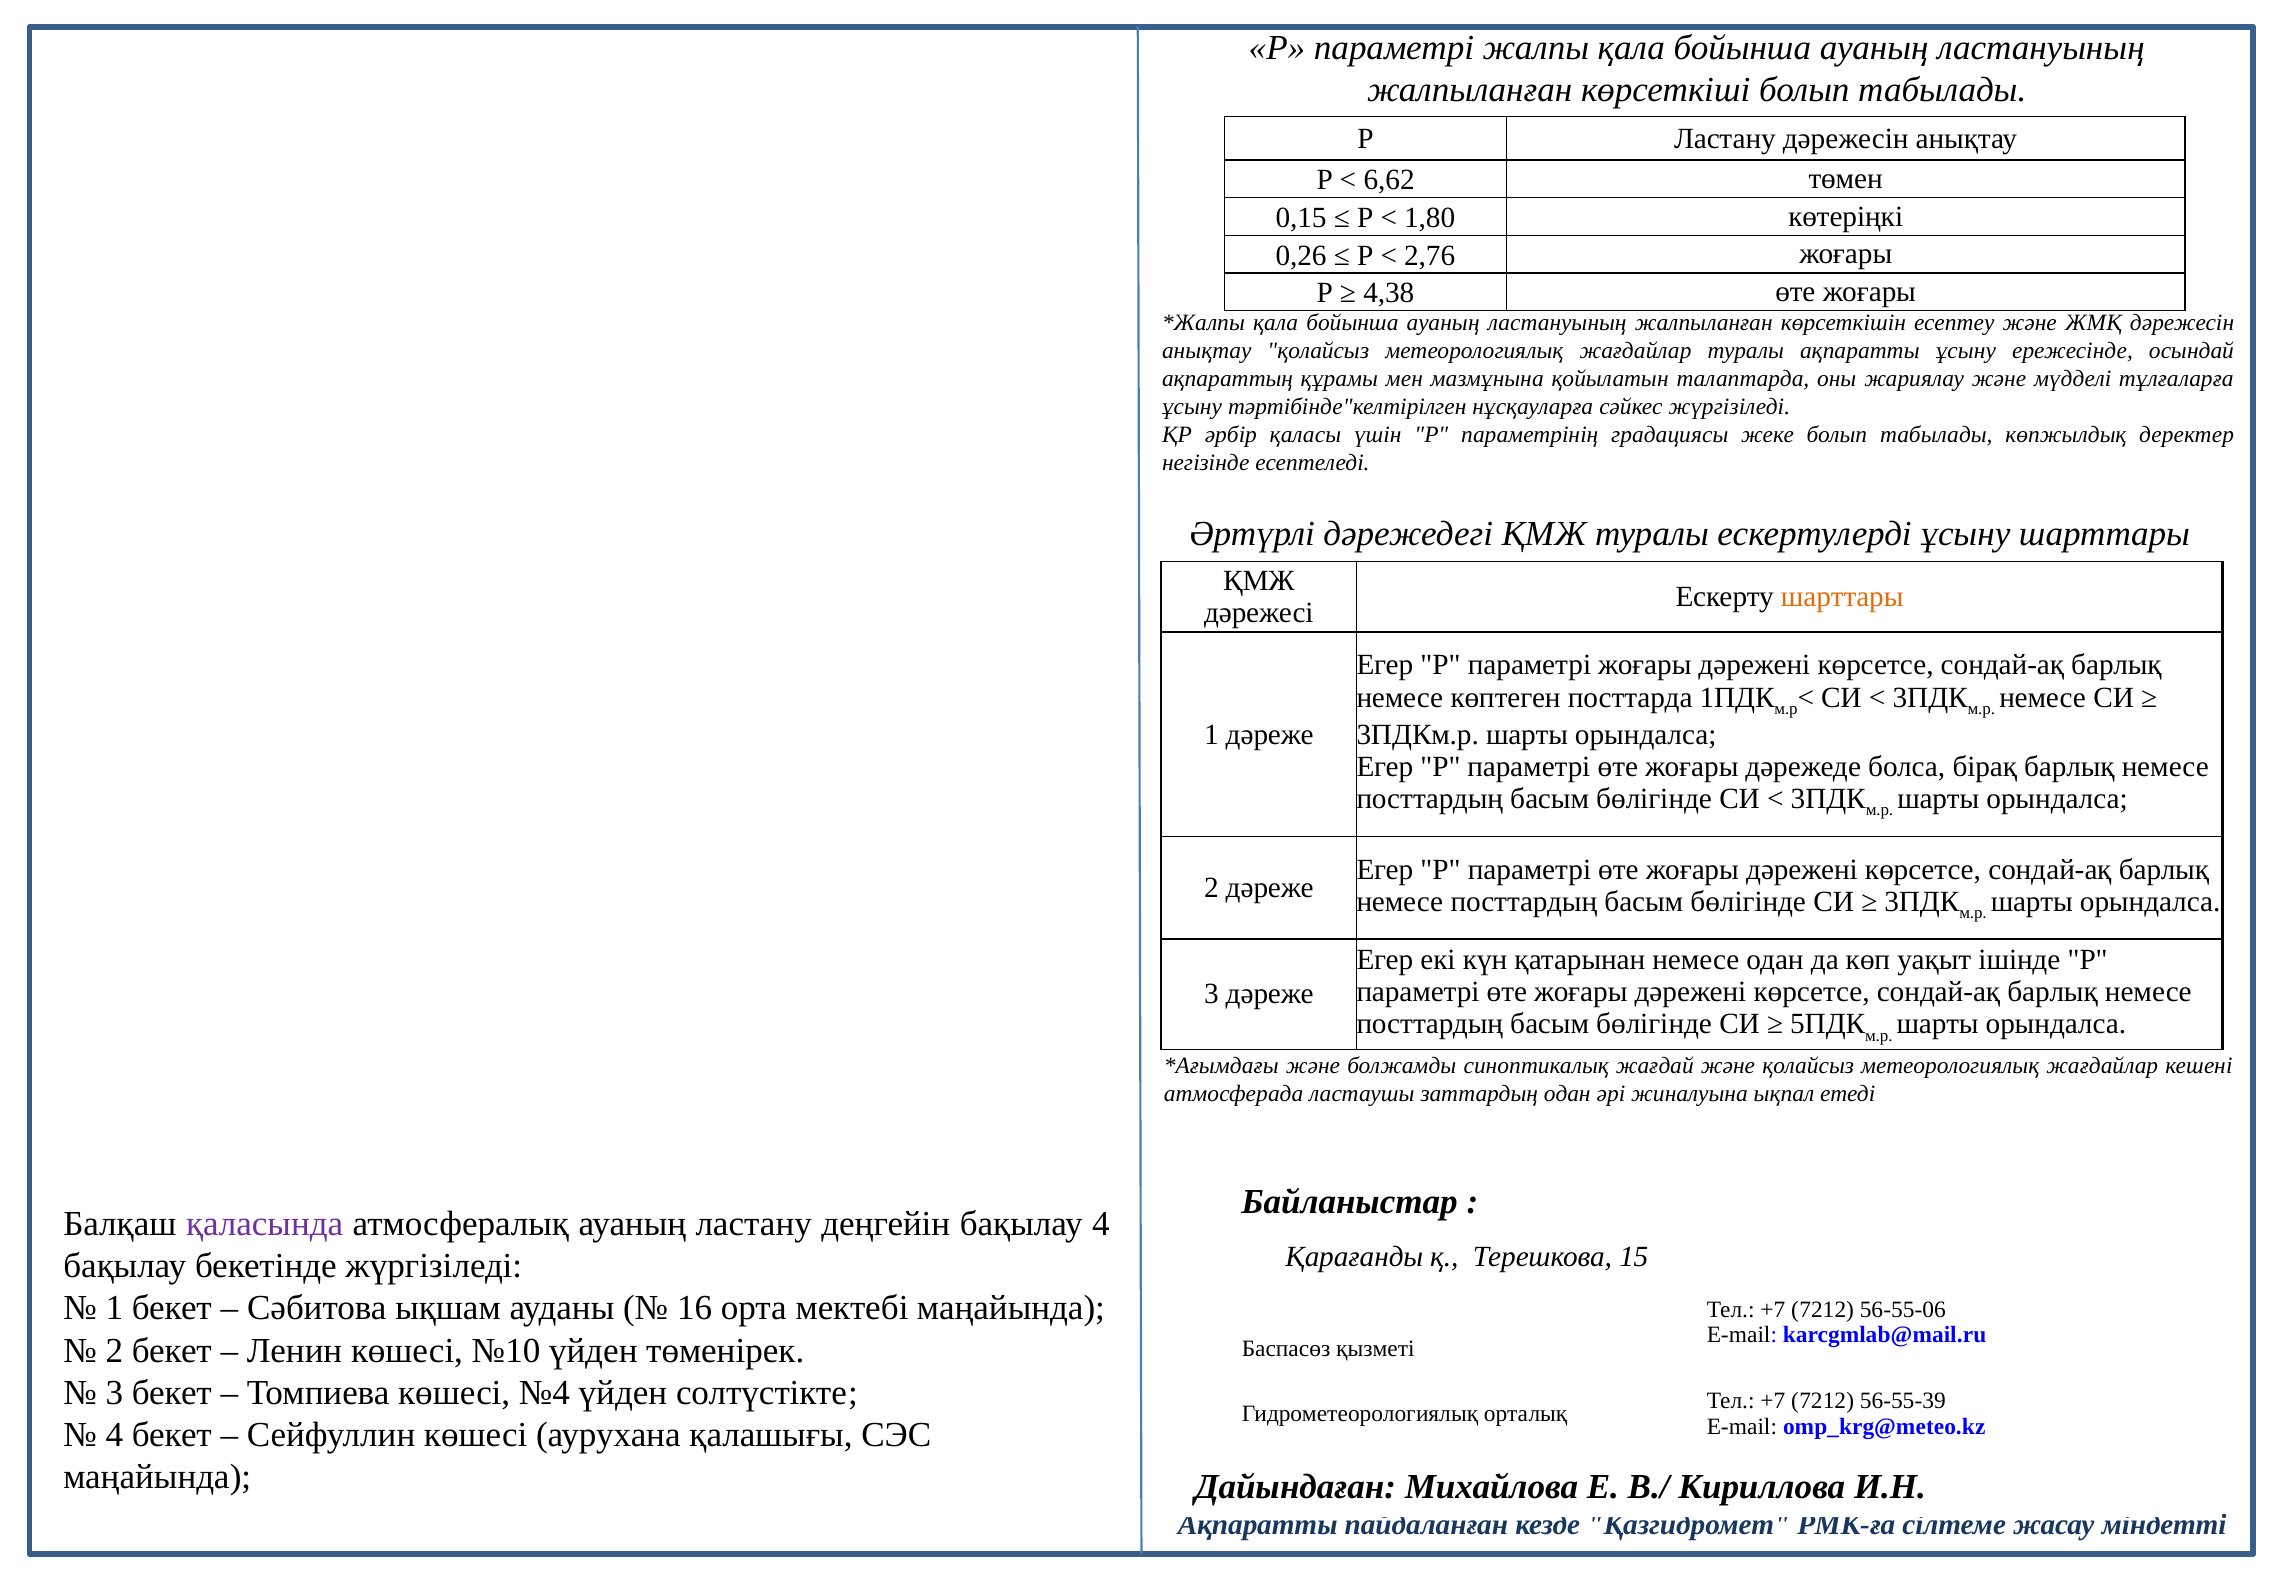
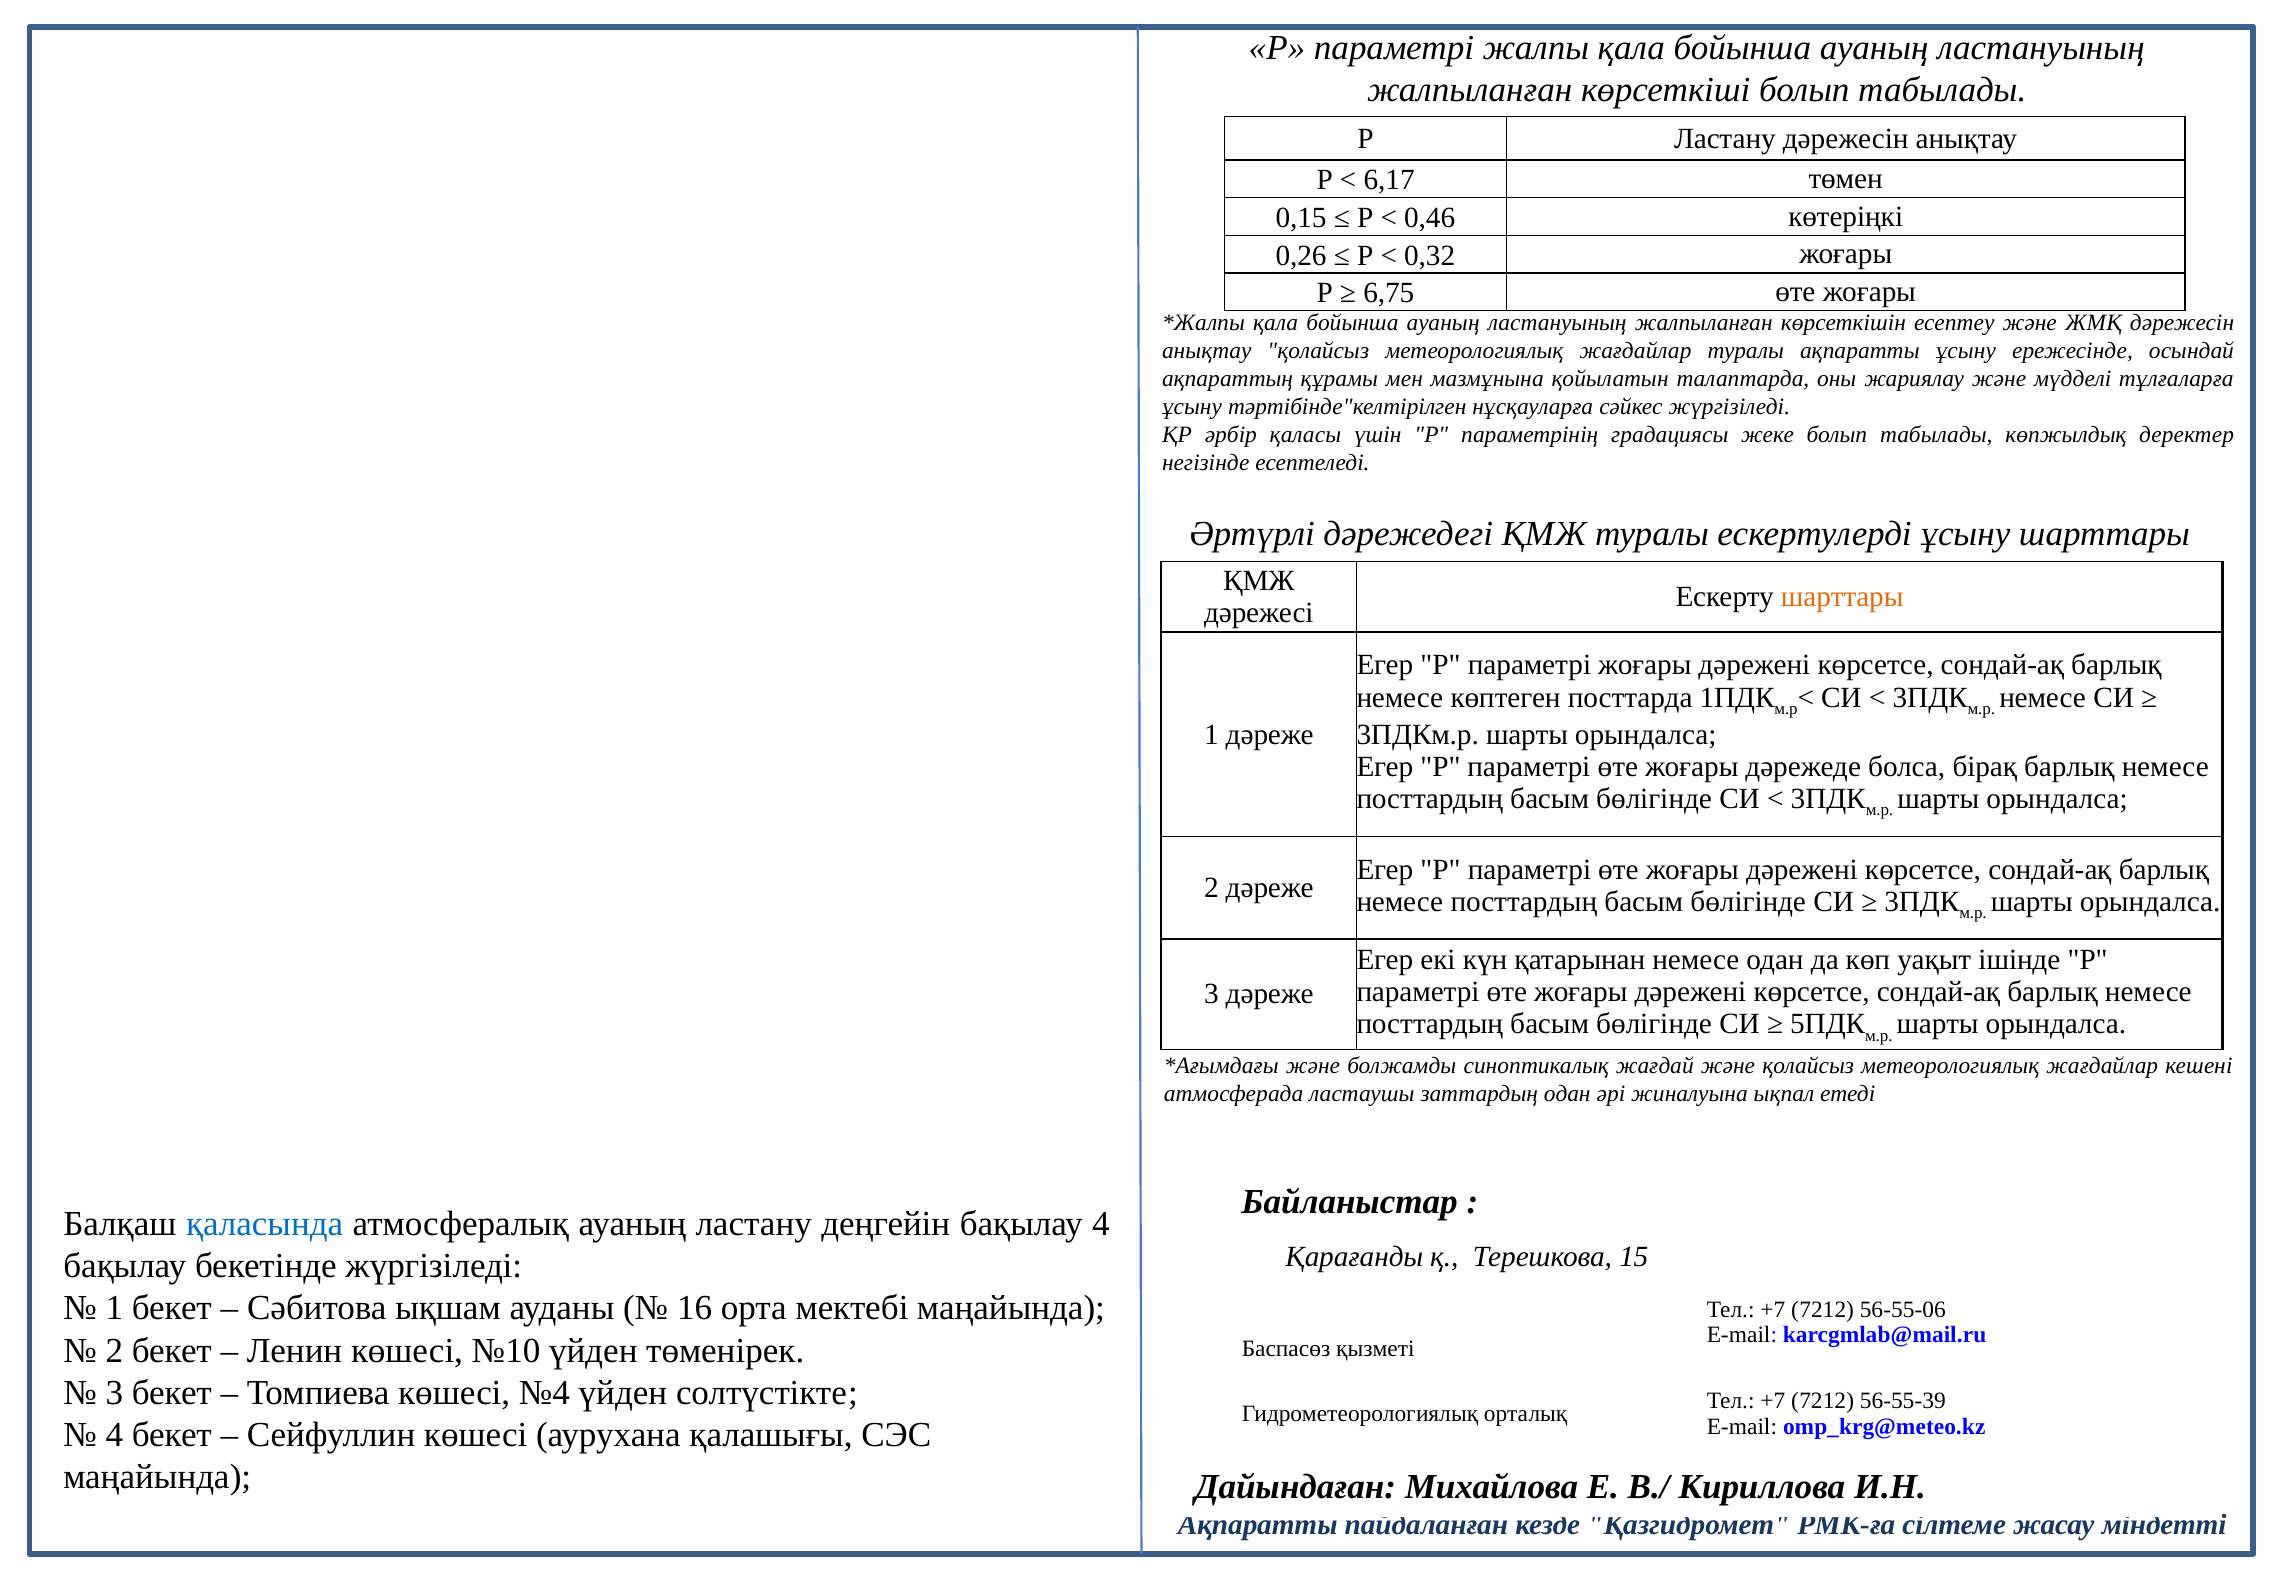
6,62: 6,62 -> 6,17 (1389, 180)
1,80: 1,80 -> 0,46 (1430, 218)
2,76: 2,76 -> 0,32 (1430, 255)
4,38: 4,38 -> 6,75 (1389, 293)
қаласында colour: purple -> blue (265, 1224)
